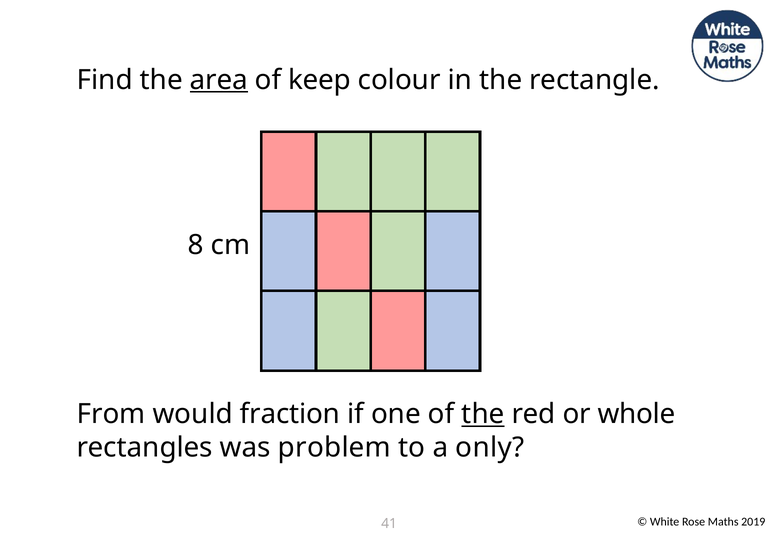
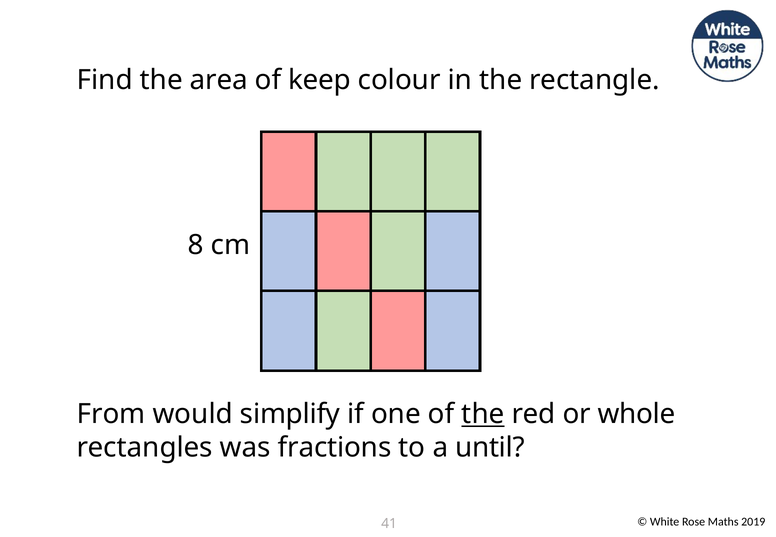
area underline: present -> none (219, 80)
fraction: fraction -> simplify (290, 414)
problem: problem -> fractions (335, 448)
only: only -> until (490, 448)
